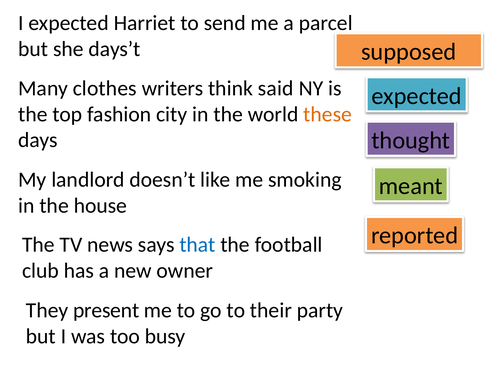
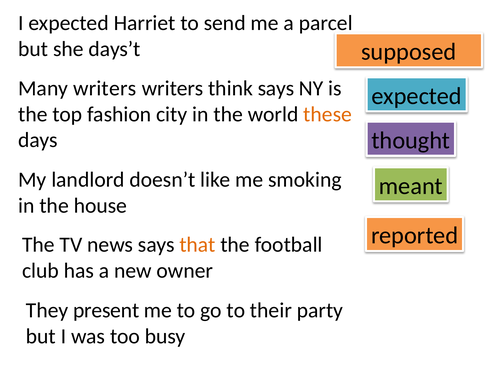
Many clothes: clothes -> writers (105, 88)
think said: said -> says (276, 88)
that colour: blue -> orange (197, 245)
